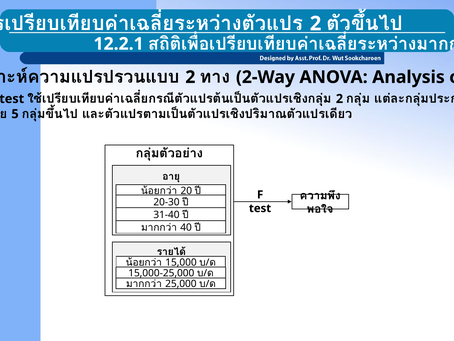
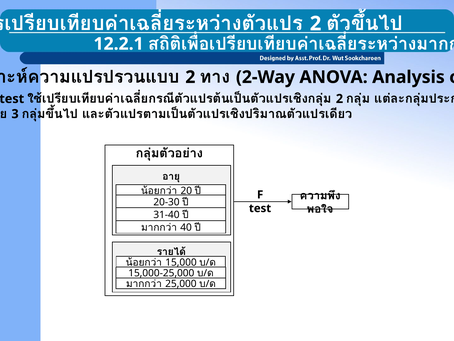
5: 5 -> 3 (15, 114)
